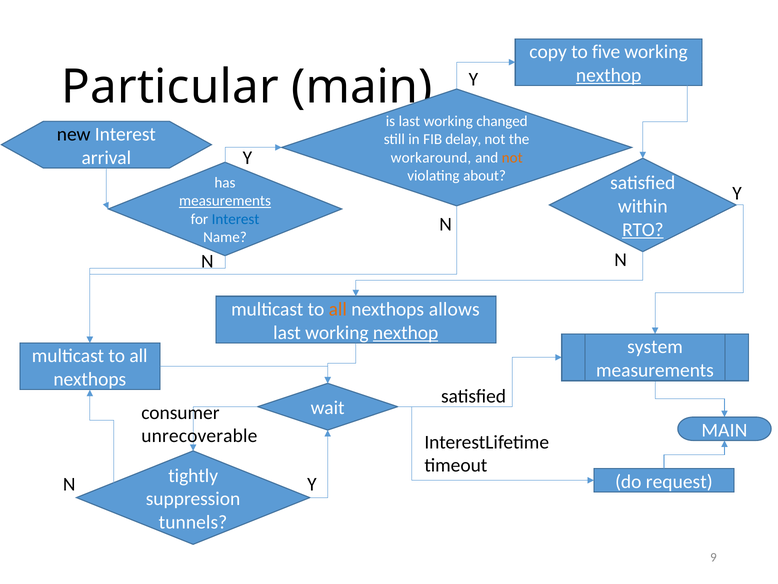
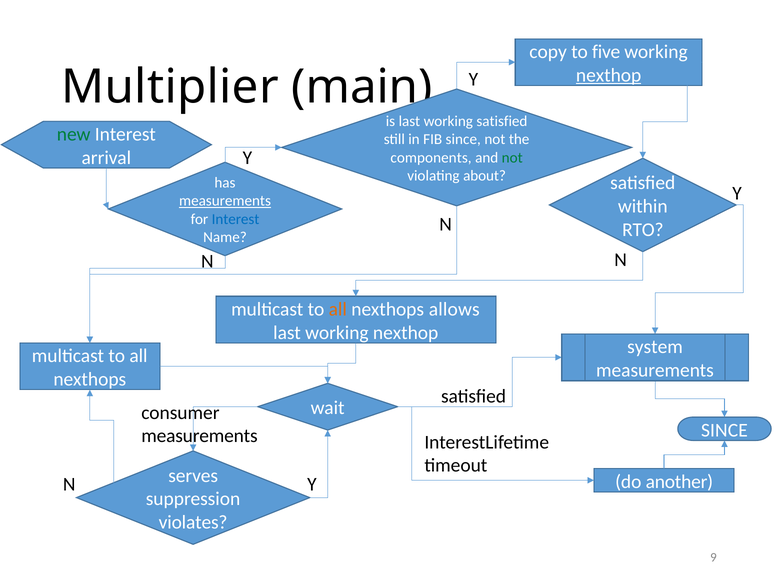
Particular: Particular -> Multiplier (170, 87)
working changed: changed -> satisfied (502, 121)
new colour: black -> green (74, 134)
FIB delay: delay -> since (463, 139)
workaround: workaround -> components (431, 157)
not colour: orange -> green (512, 157)
RTO underline: present -> none (643, 229)
nexthop underline: present -> none (406, 332)
MAIN: MAIN -> SINCE (724, 430)
unrecoverable: unrecoverable -> measurements (199, 436)
tightly: tightly -> serves (193, 475)
request: request -> another (679, 481)
tunnels: tunnels -> violates (193, 522)
